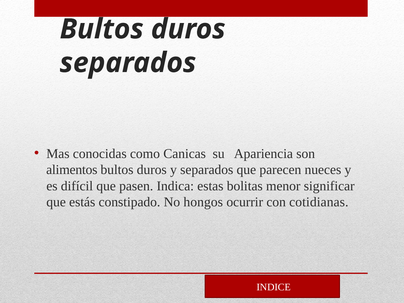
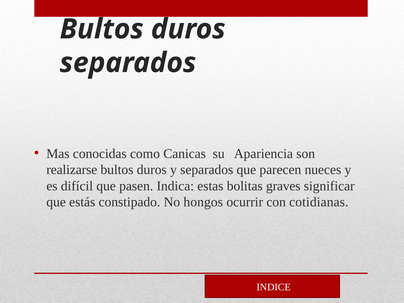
alimentos: alimentos -> realizarse (72, 170)
menor: menor -> graves (283, 186)
